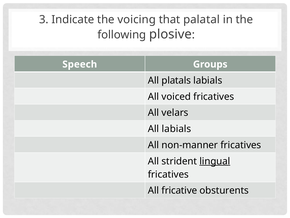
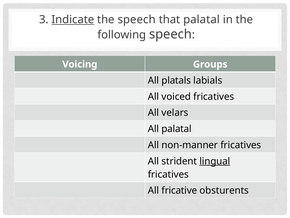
Indicate underline: none -> present (73, 20)
the voicing: voicing -> speech (137, 20)
following plosive: plosive -> speech (170, 34)
Speech: Speech -> Voicing (80, 64)
All labials: labials -> palatal (177, 129)
